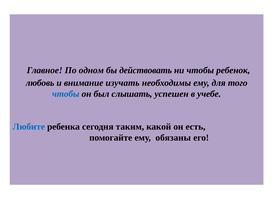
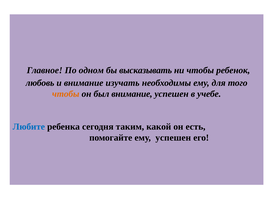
действовать: действовать -> высказывать (146, 70)
чтобы colour: blue -> orange (66, 94)
был слышать: слышать -> внимание (132, 94)
ему обязаны: обязаны -> успешен (173, 138)
